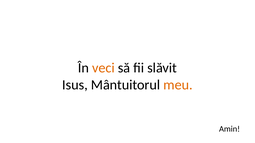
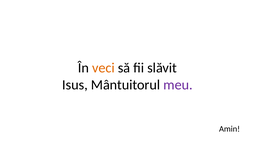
meu colour: orange -> purple (178, 85)
